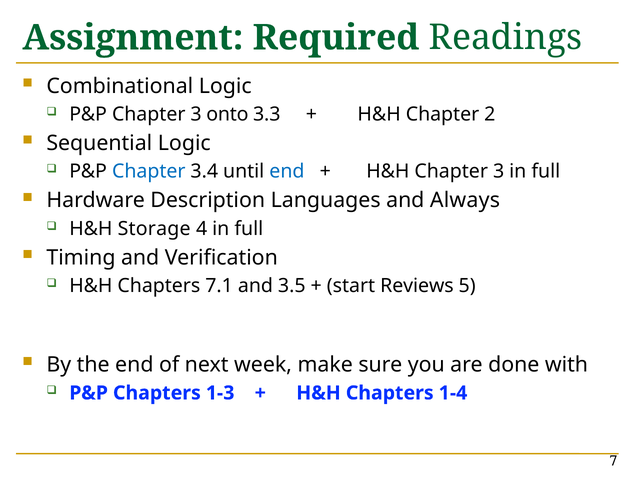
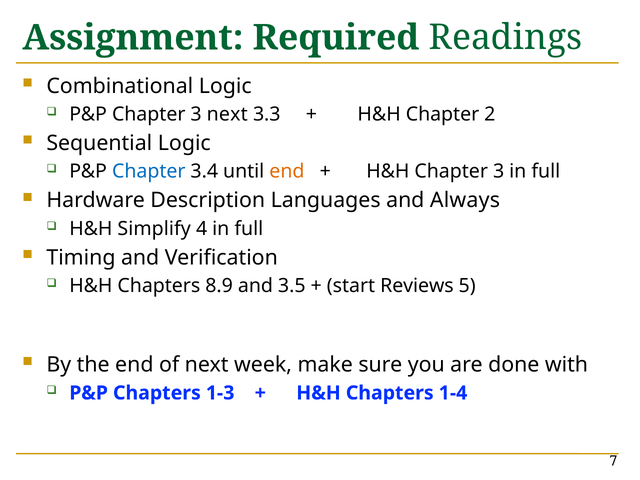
3 onto: onto -> next (227, 114)
end colour: blue -> orange (287, 172)
Storage: Storage -> Simplify (154, 229)
7.1: 7.1 -> 8.9 (219, 286)
